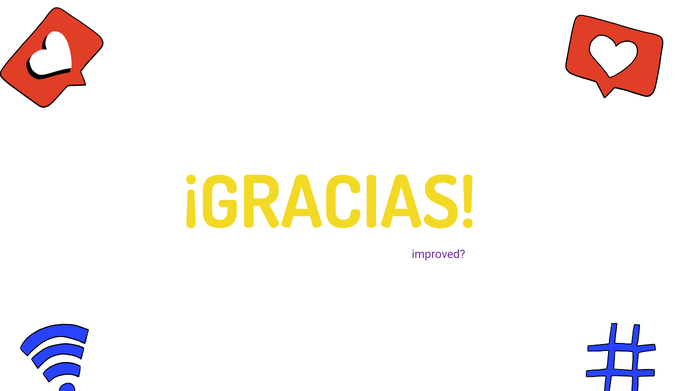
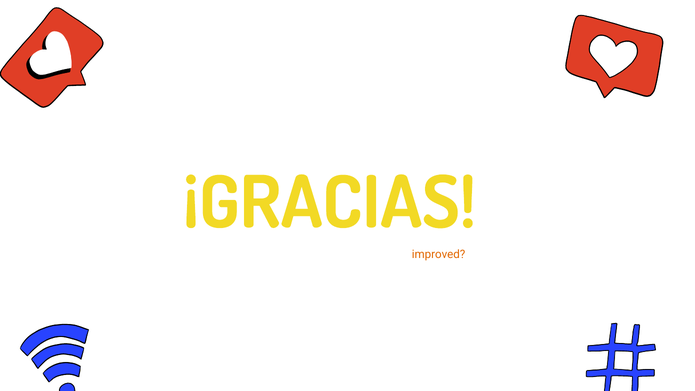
improved colour: purple -> orange (439, 254)
